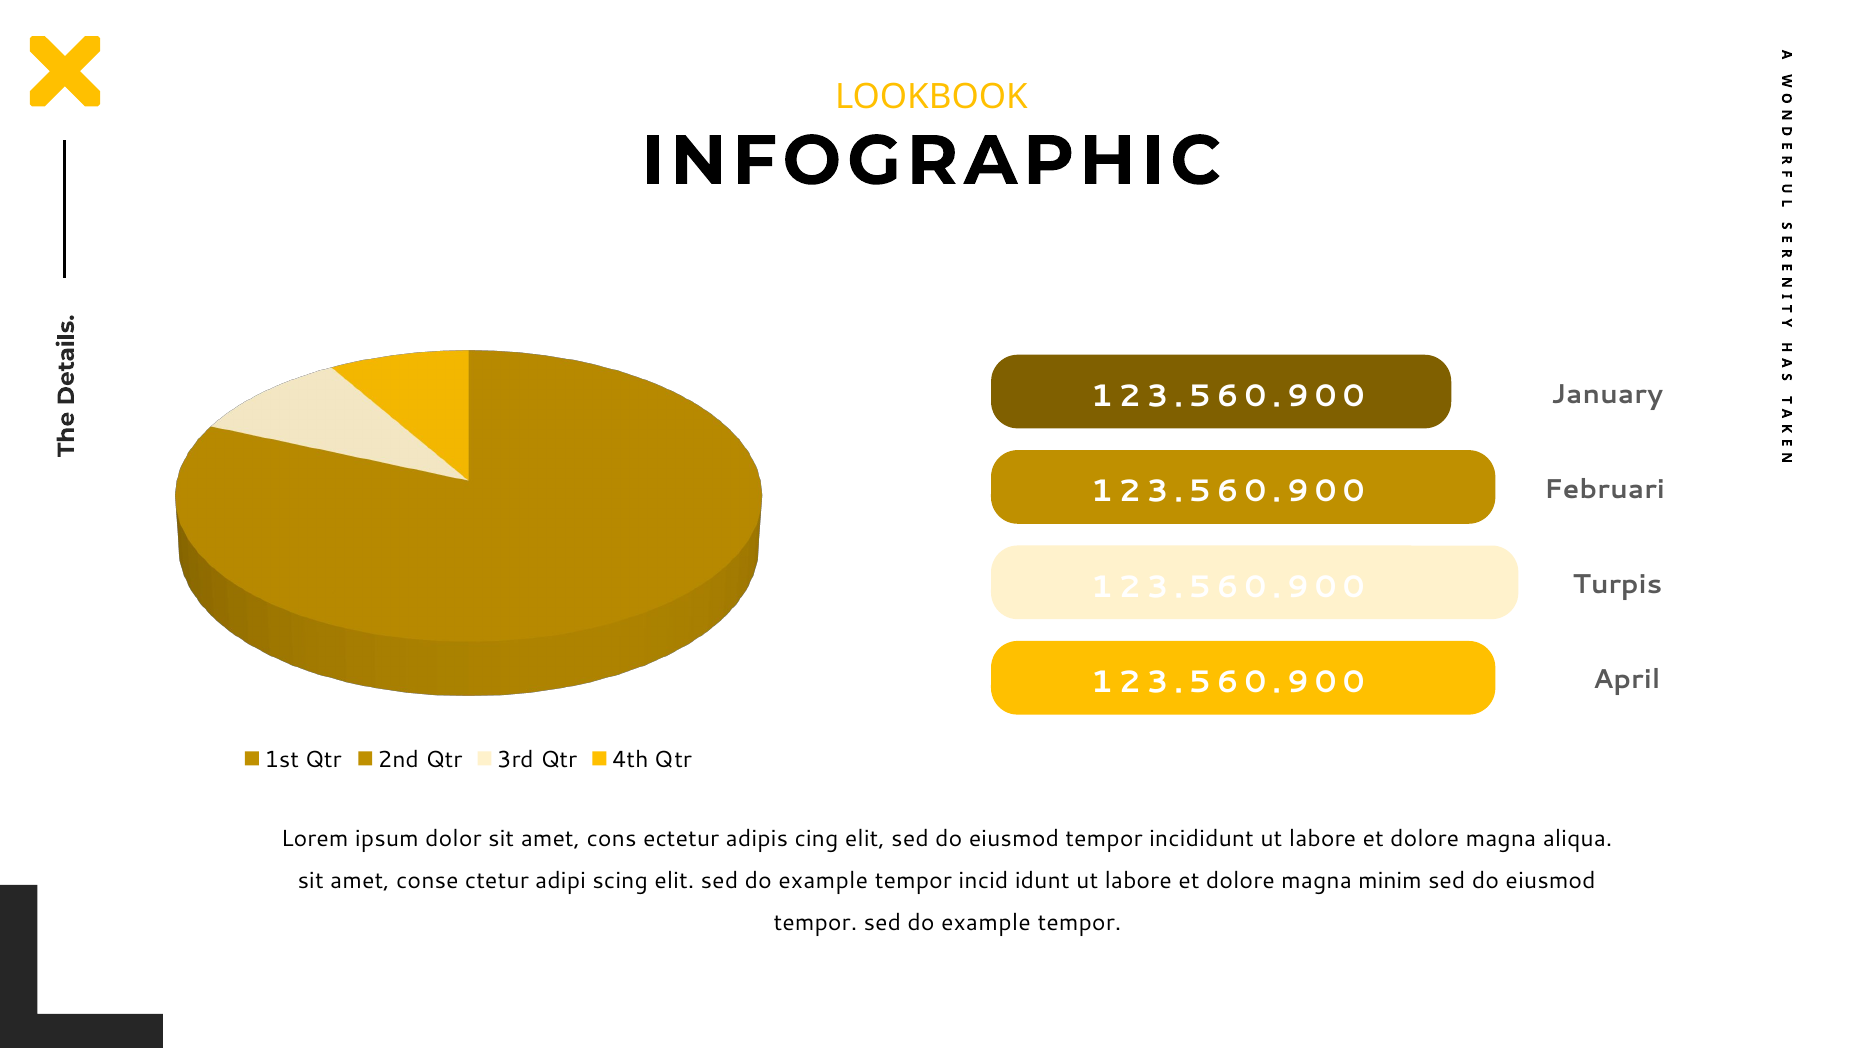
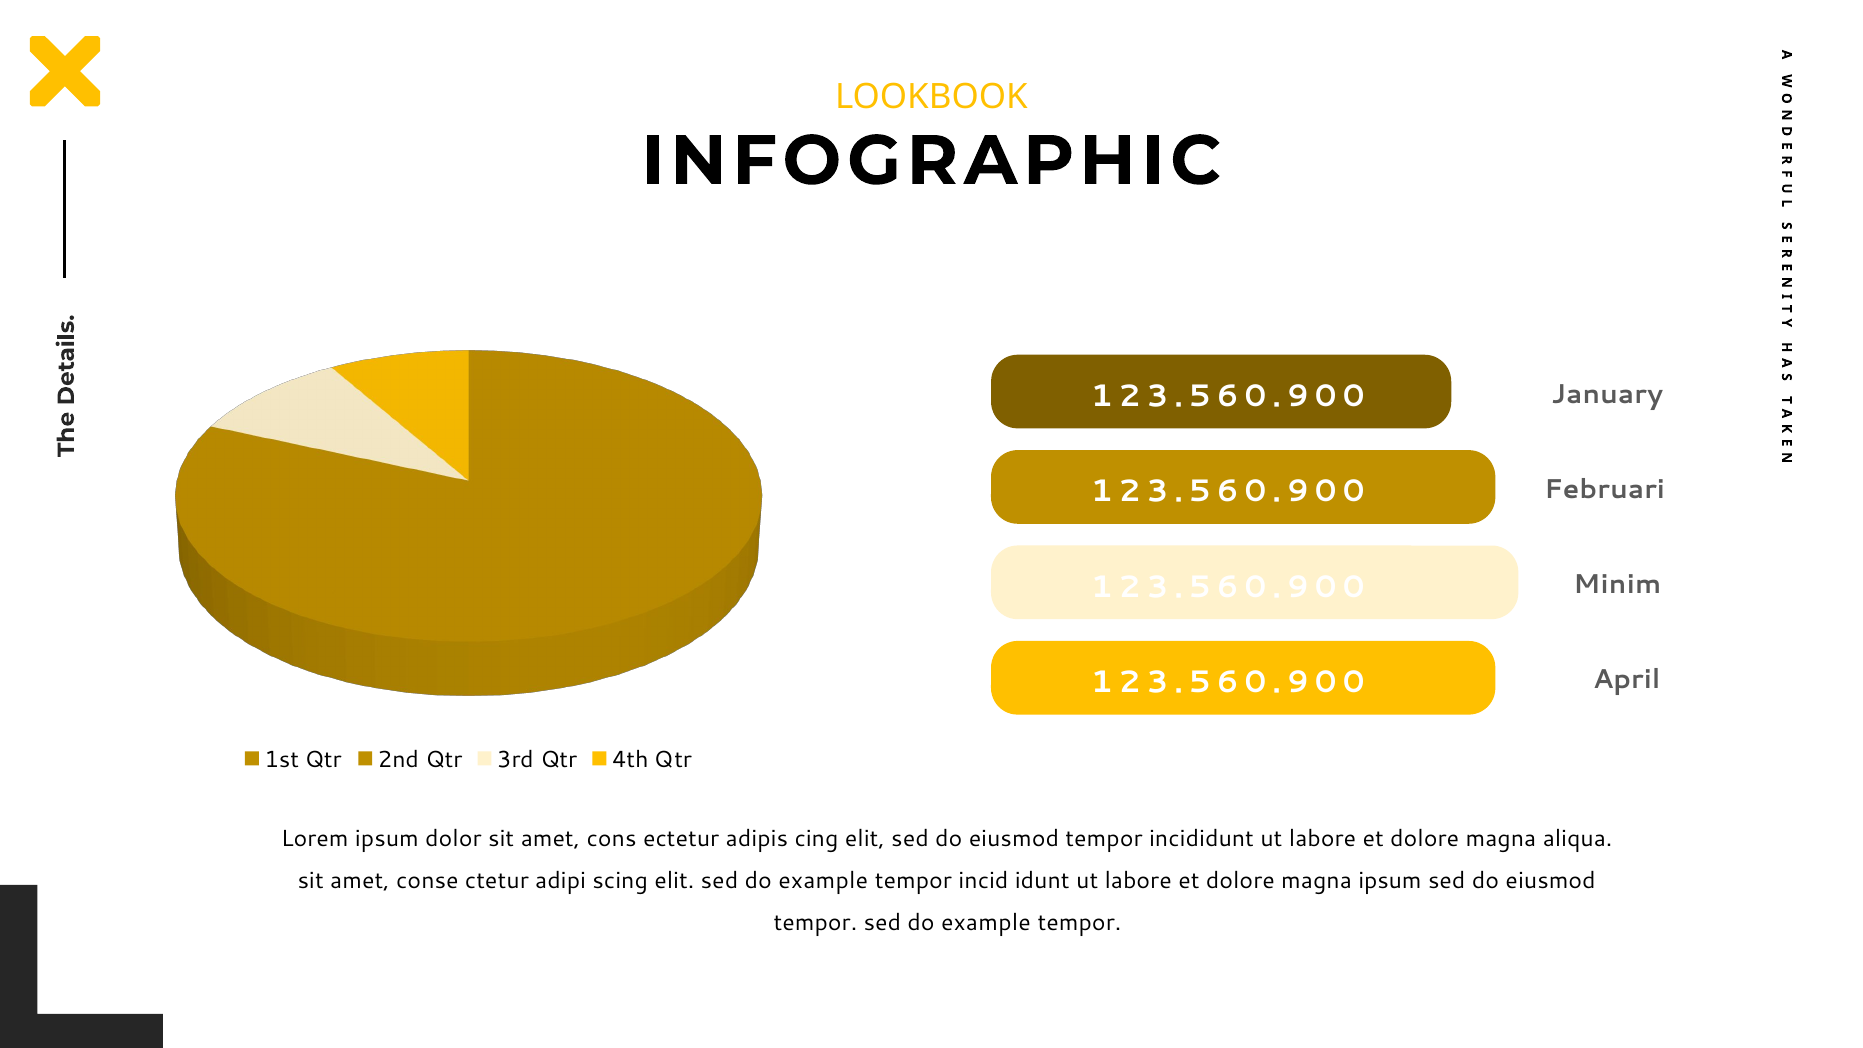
Turpis: Turpis -> Minim (1617, 585)
magna minim: minim -> ipsum (1390, 881)
